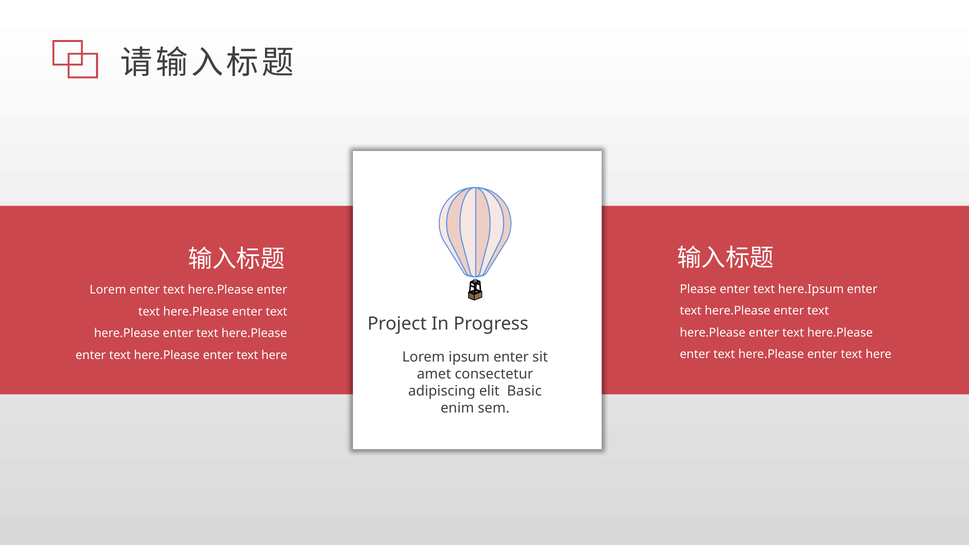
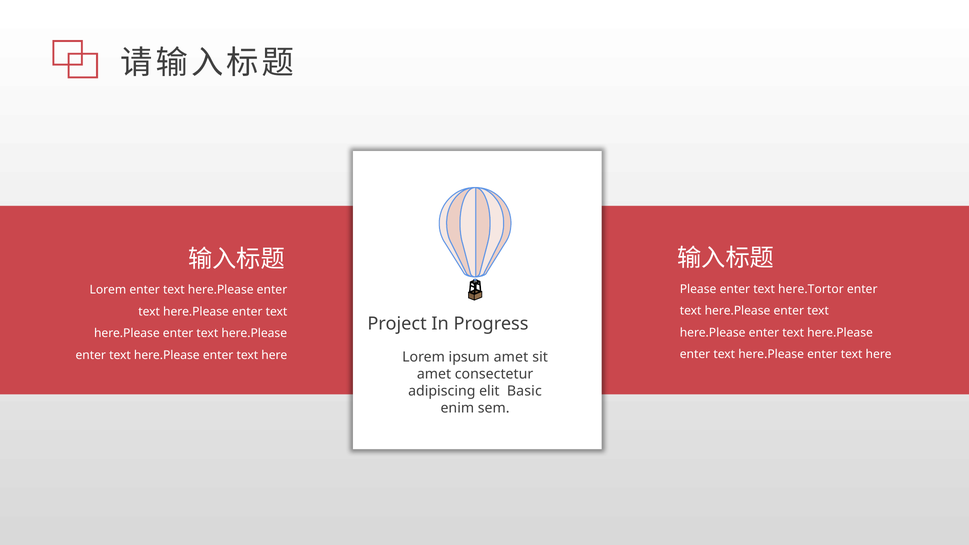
here.Ipsum: here.Ipsum -> here.Tortor (811, 289)
ipsum enter: enter -> amet (511, 357)
